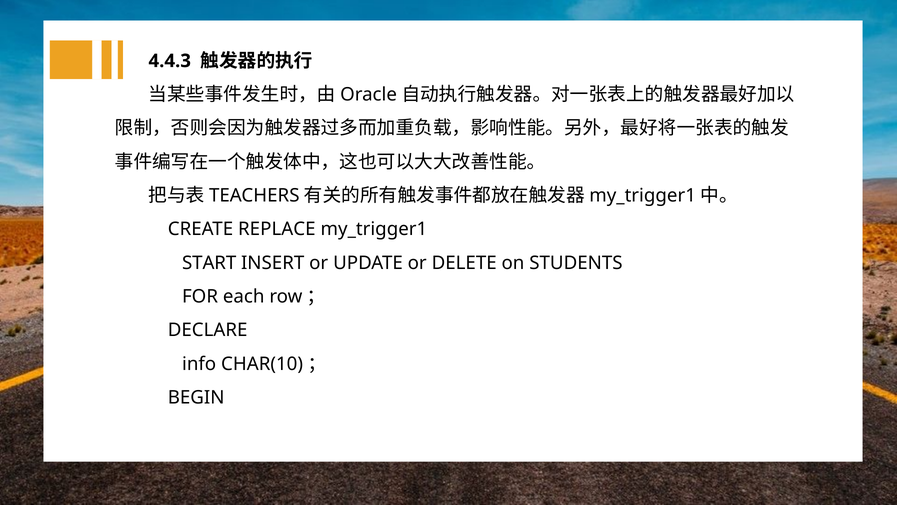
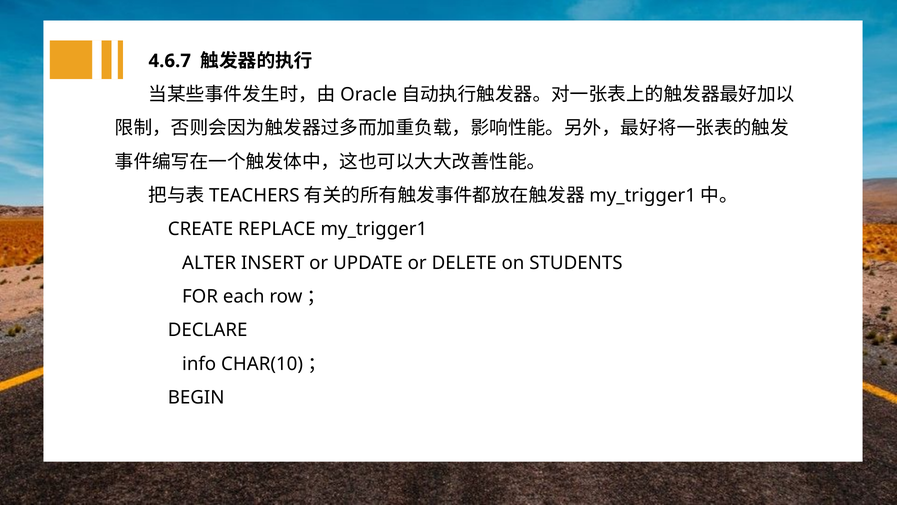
4.4.3: 4.4.3 -> 4.6.7 (170, 61)
START: START -> ALTER (209, 263)
